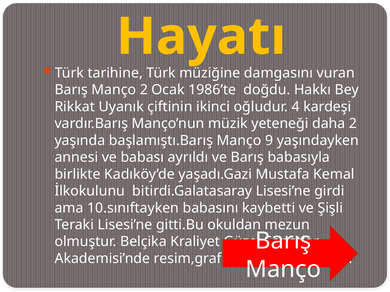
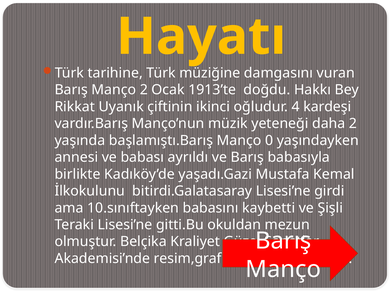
1986’te: 1986’te -> 1913’te (212, 90)
9: 9 -> 0 (269, 141)
